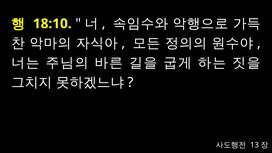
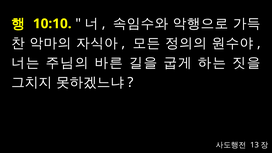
18:10: 18:10 -> 10:10 (52, 24)
